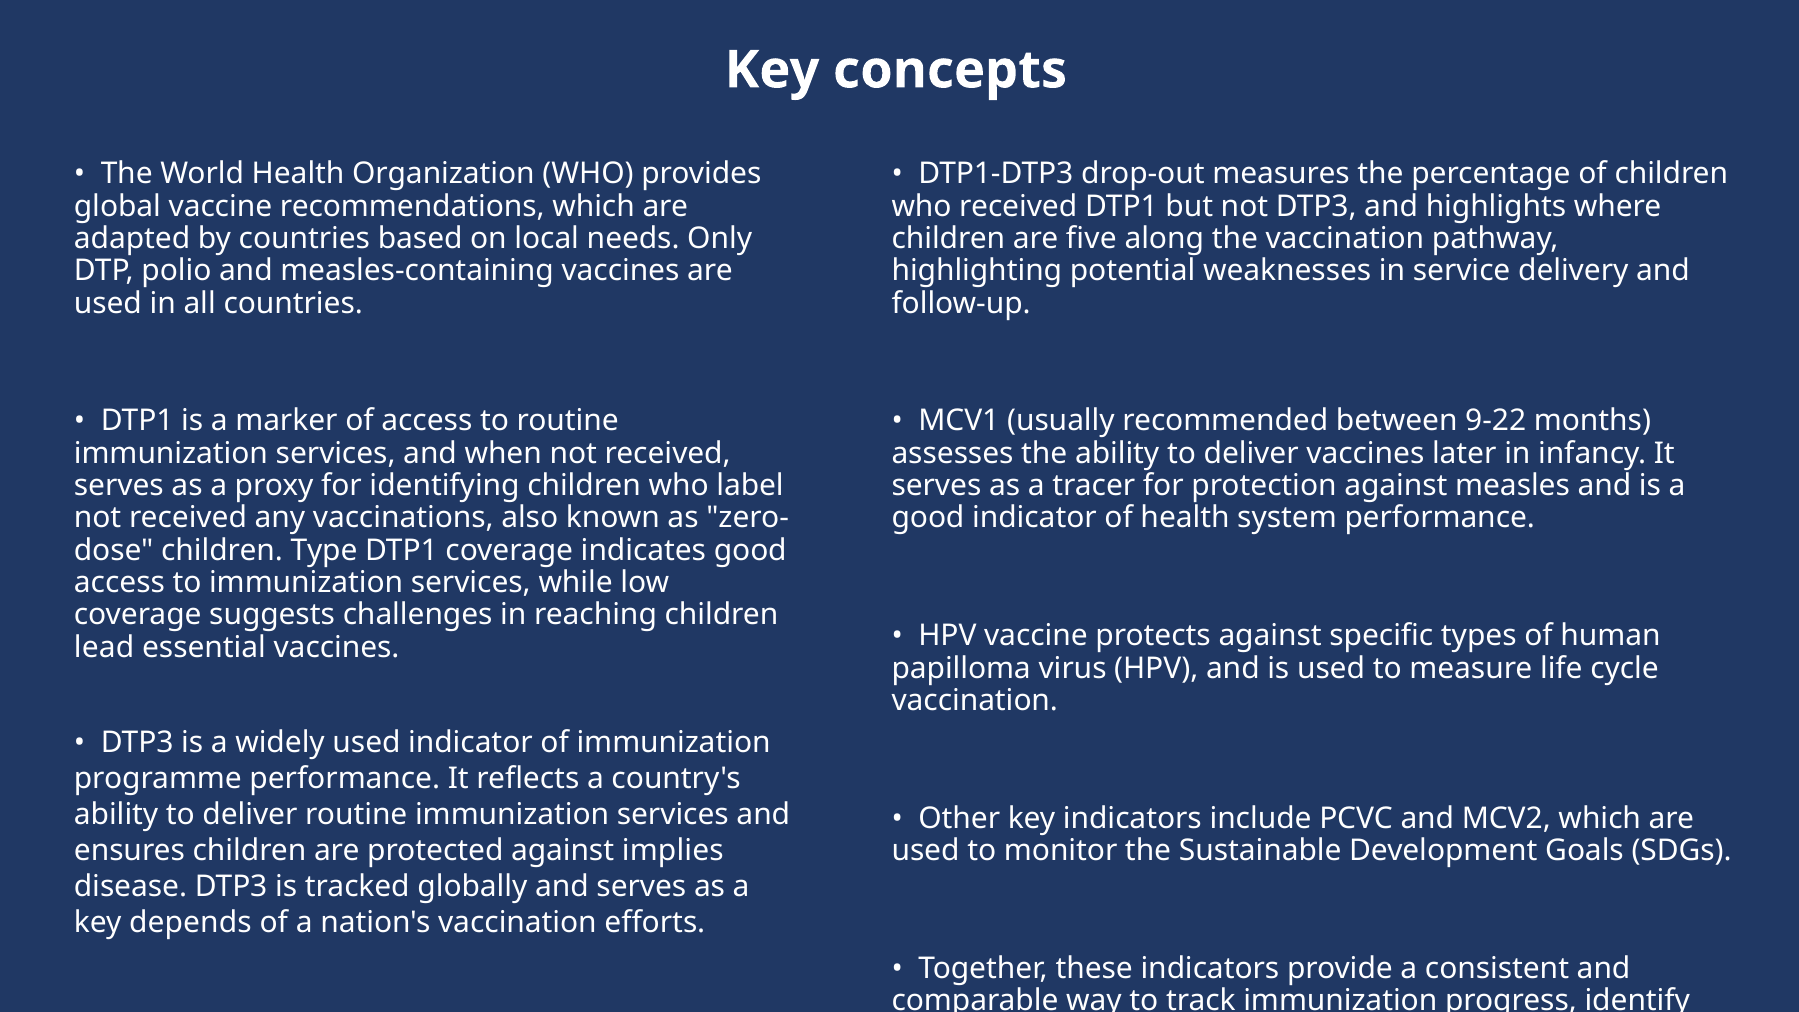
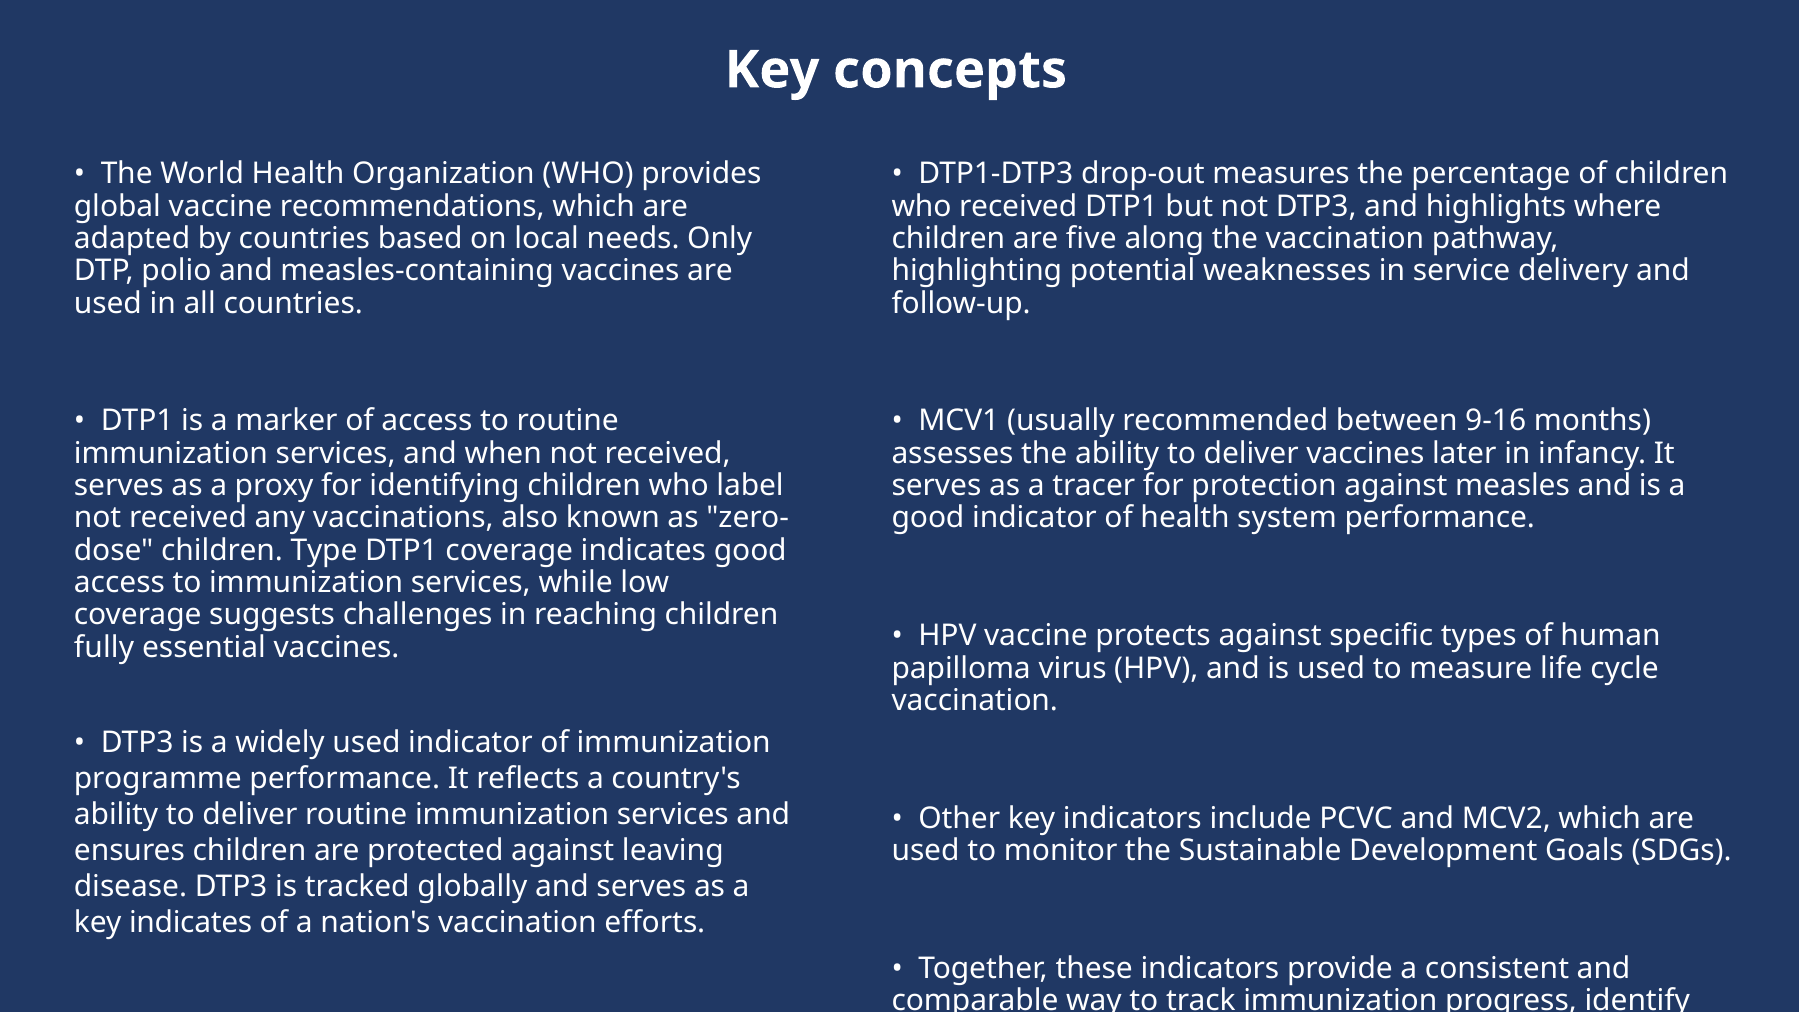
9-22: 9-22 -> 9-16 (1496, 421)
lead: lead -> fully (104, 647)
implies: implies -> leaving (673, 851)
key depends: depends -> indicates (191, 923)
